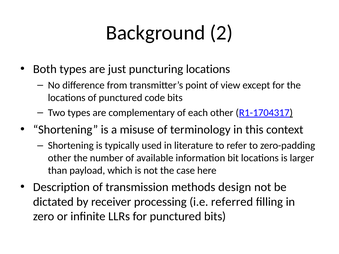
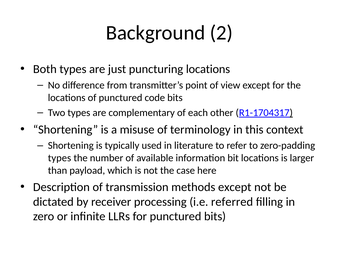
other: other -> types (60, 158)
methods design: design -> except (235, 187)
